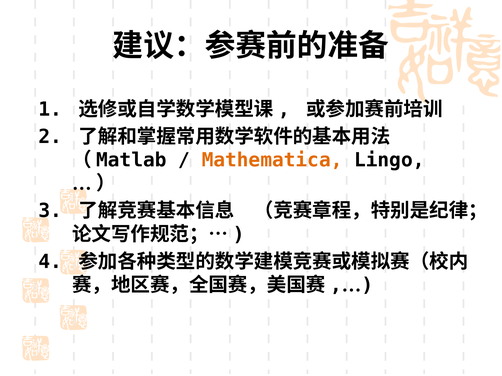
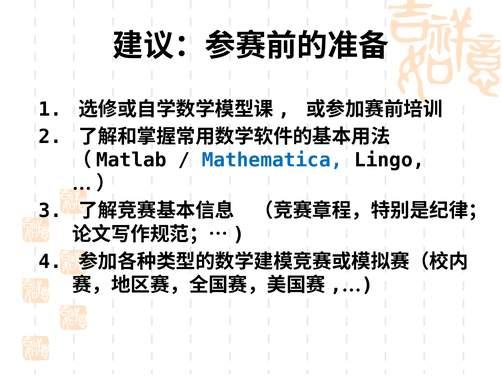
Mathematica colour: orange -> blue (272, 160)
